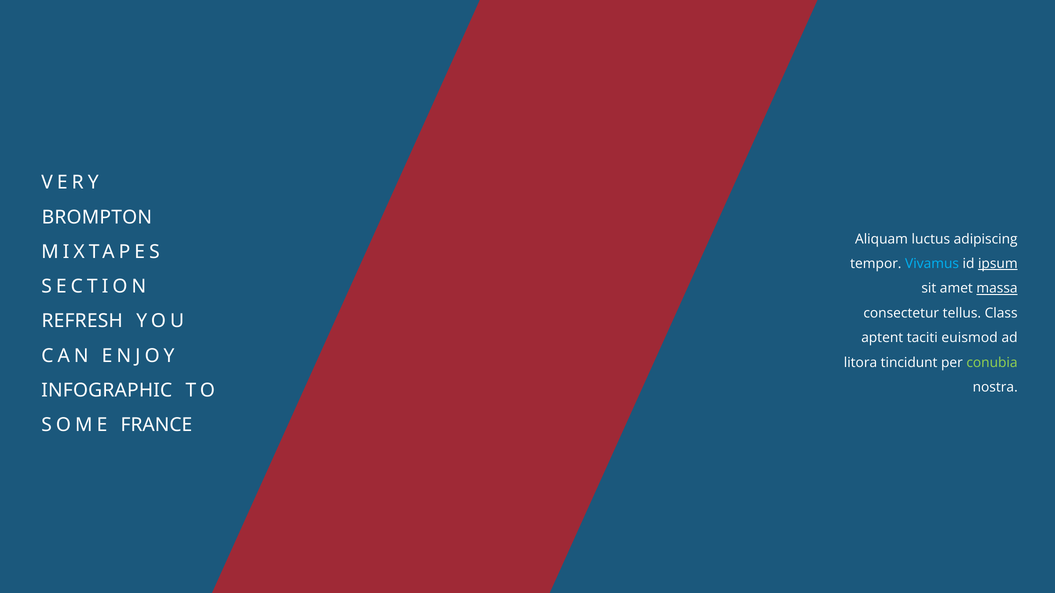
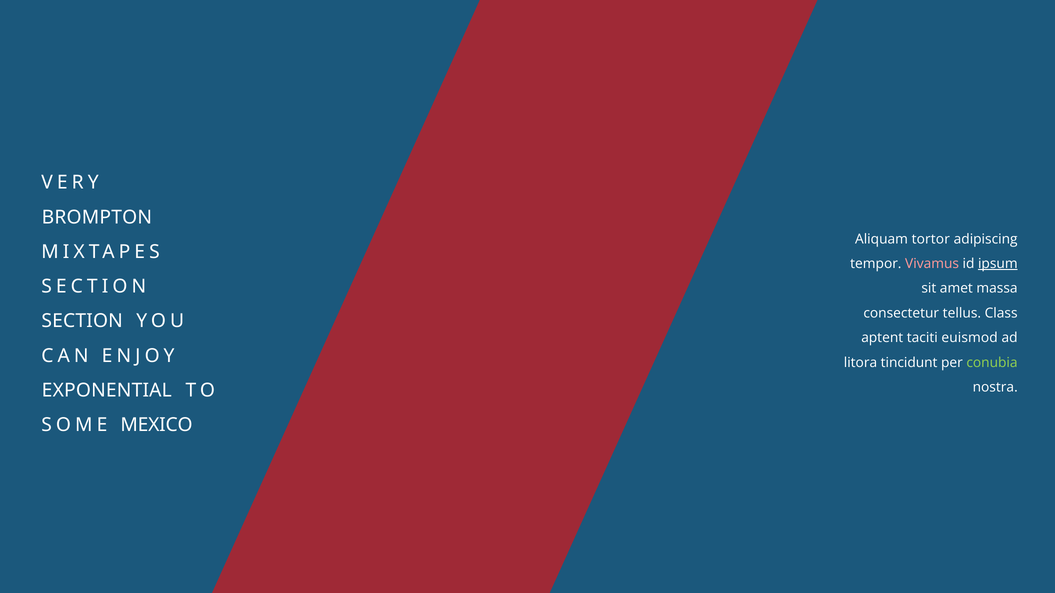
luctus: luctus -> tortor (931, 239)
Vivamus colour: light blue -> pink (932, 264)
massa underline: present -> none (997, 289)
REFRESH: REFRESH -> SECTION (82, 321)
INFOGRAPHIC: INFOGRAPHIC -> EXPONENTIAL (107, 391)
FRANCE: FRANCE -> MEXICO (156, 425)
